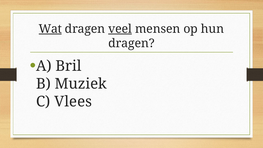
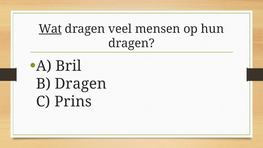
veel underline: present -> none (120, 29)
B Muziek: Muziek -> Dragen (81, 84)
Vlees: Vlees -> Prins (73, 102)
